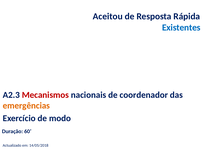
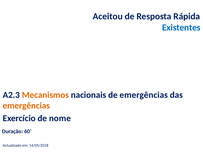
Mecanismos colour: red -> orange (45, 95)
de coordenador: coordenador -> emergências (144, 95)
modo: modo -> nome (60, 118)
